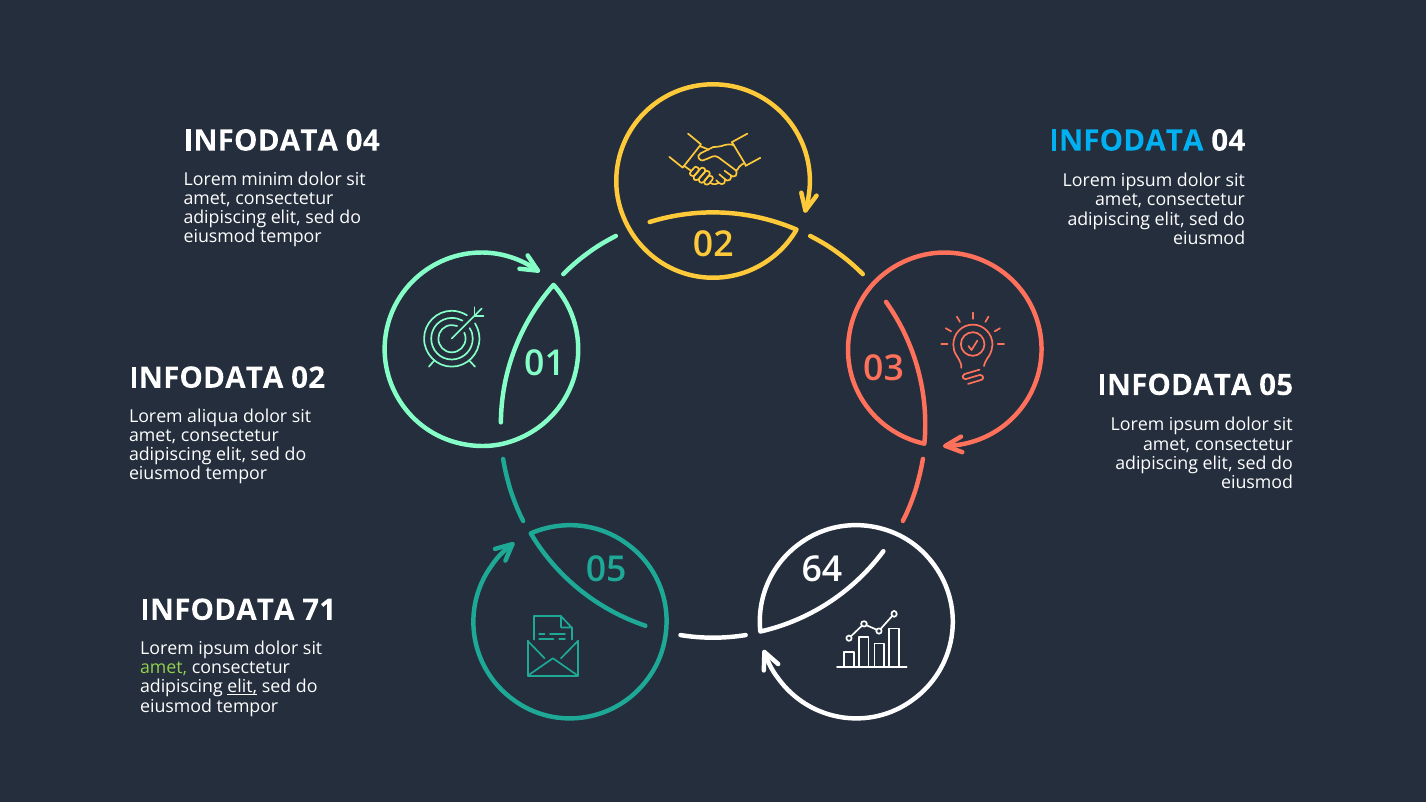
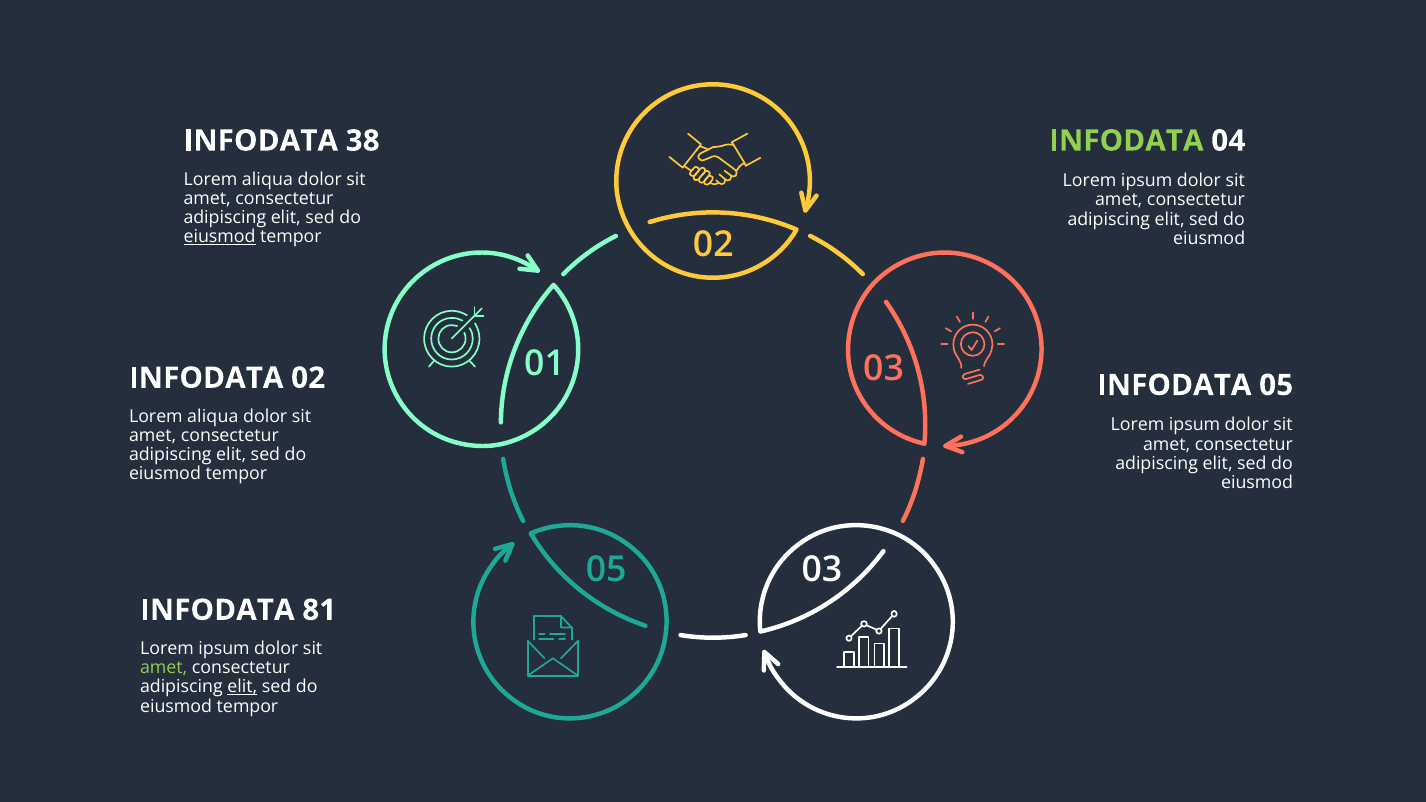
04: 04 -> 38 (363, 141)
INFODATA colour: light blue -> light green (1126, 141)
minim: minim -> aliqua (267, 179)
eiusmod underline: none -> present (220, 237)
05 64: 64 -> 03 (822, 570)
71: 71 -> 81 (319, 610)
